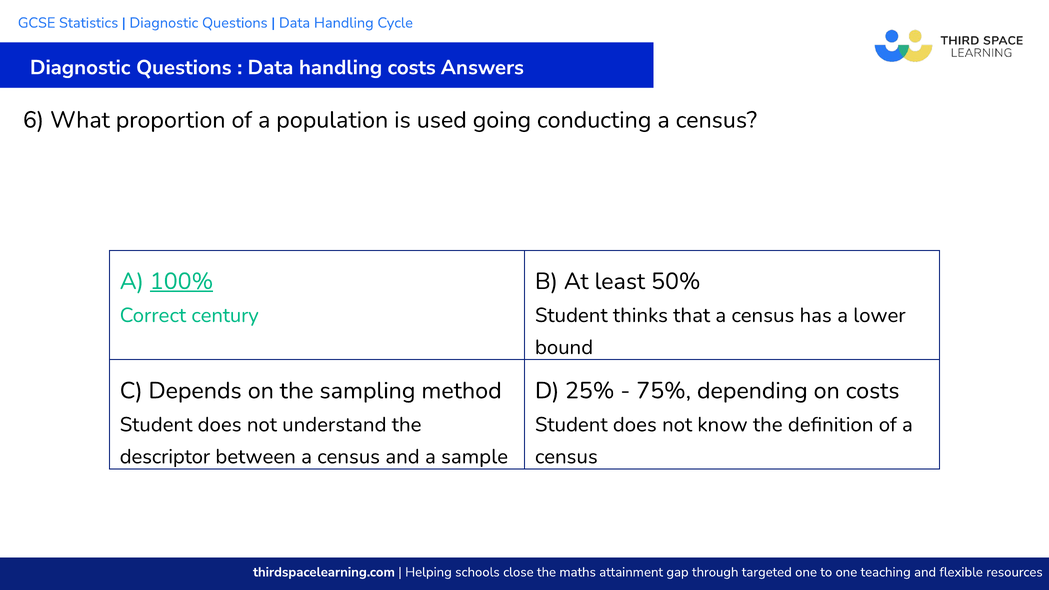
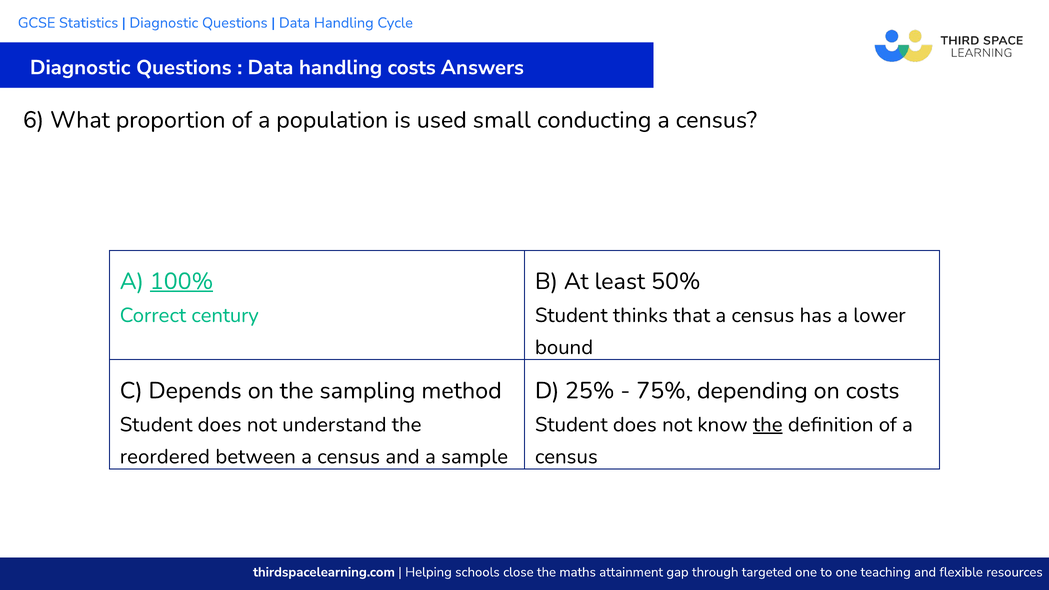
going: going -> small (502, 120)
the underline: none -> present (768, 425)
descriptor: descriptor -> reordered (165, 457)
